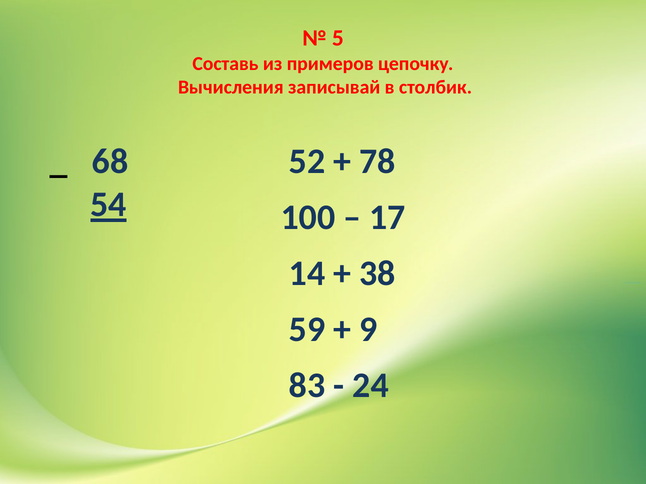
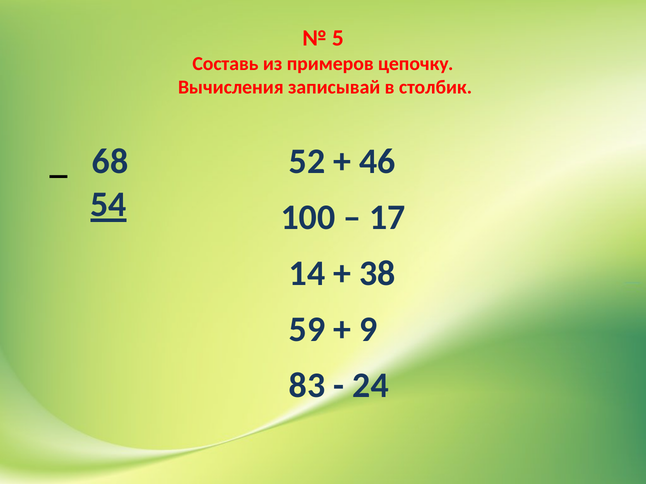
78: 78 -> 46 (377, 162)
